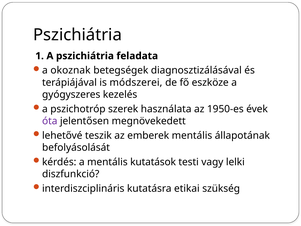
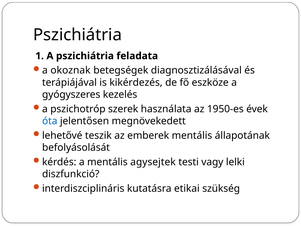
módszerei: módszerei -> kikérdezés (136, 82)
óta colour: purple -> blue (50, 121)
kutatások: kutatások -> agysejtek (153, 162)
